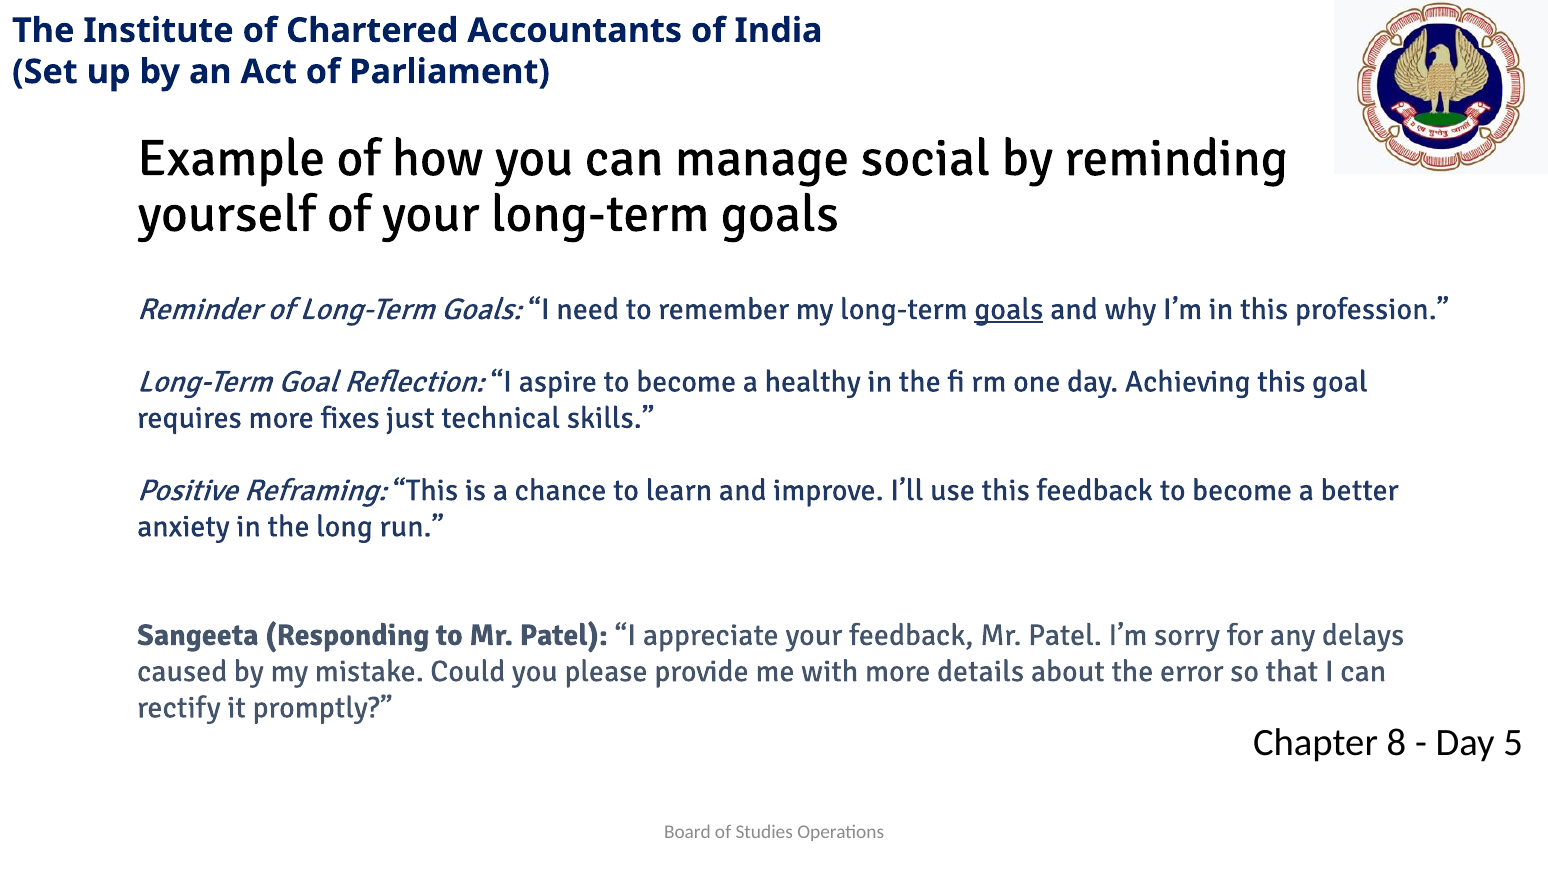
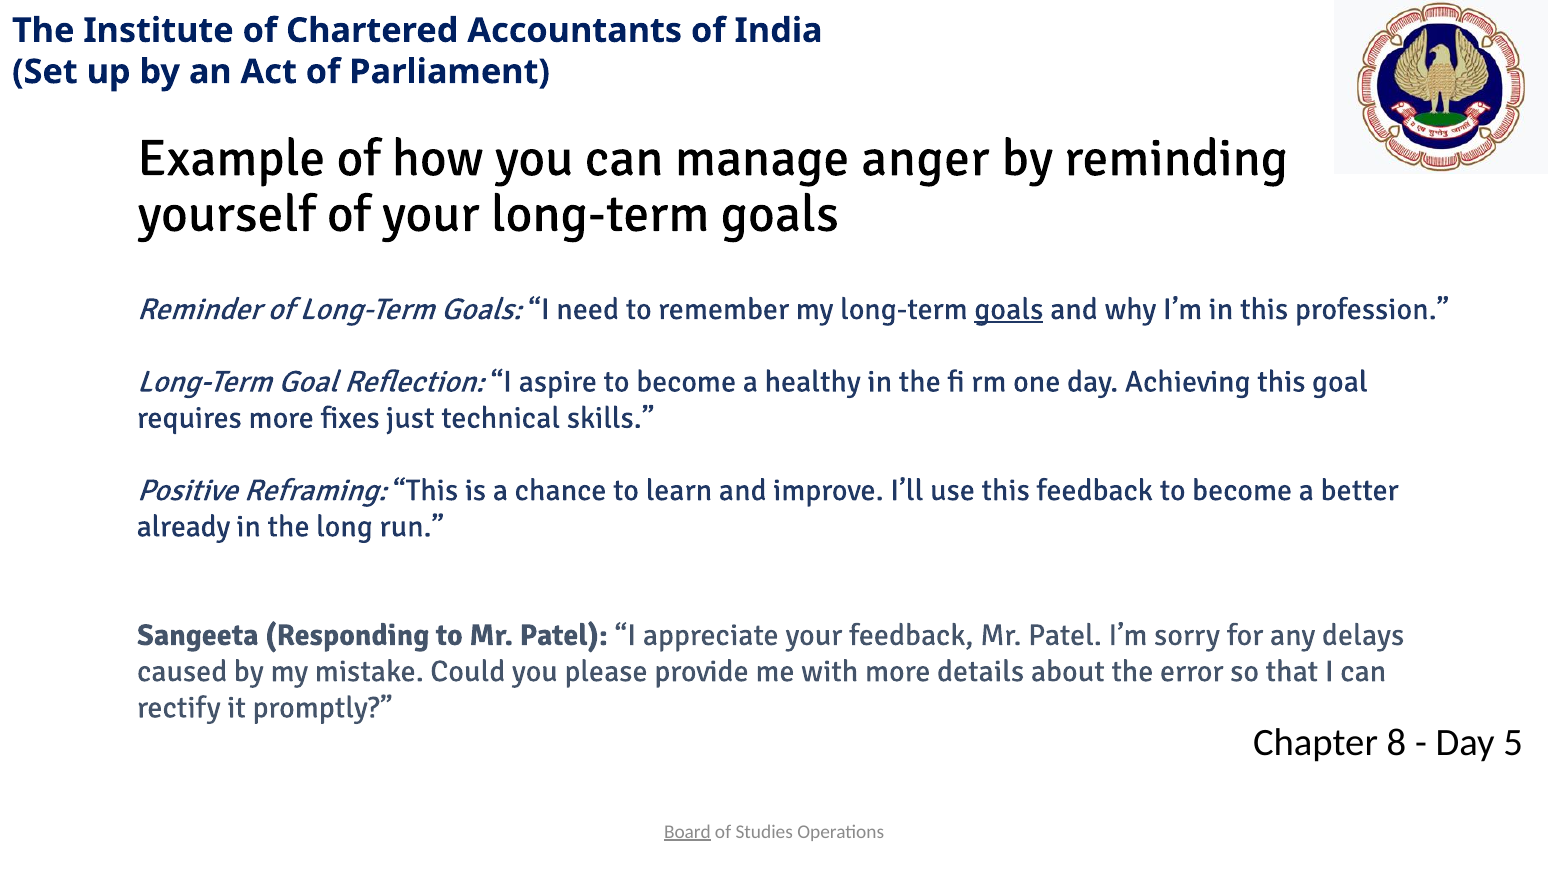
social: social -> anger (925, 158)
anxiety: anxiety -> already (183, 526)
Board underline: none -> present (687, 831)
